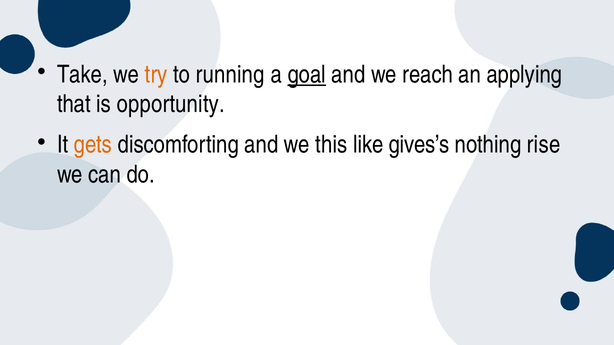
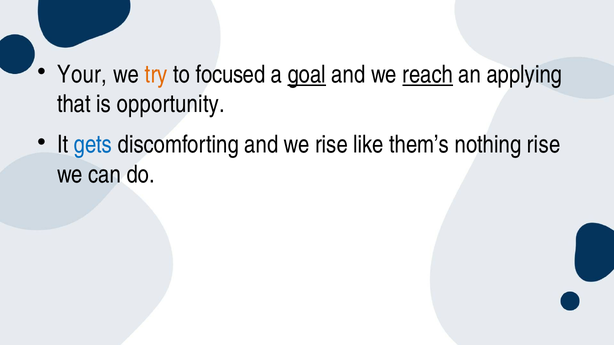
Take: Take -> Your (82, 75)
running: running -> focused (231, 75)
reach underline: none -> present (428, 75)
gets colour: orange -> blue (93, 145)
we this: this -> rise (332, 145)
gives’s: gives’s -> them’s (419, 145)
